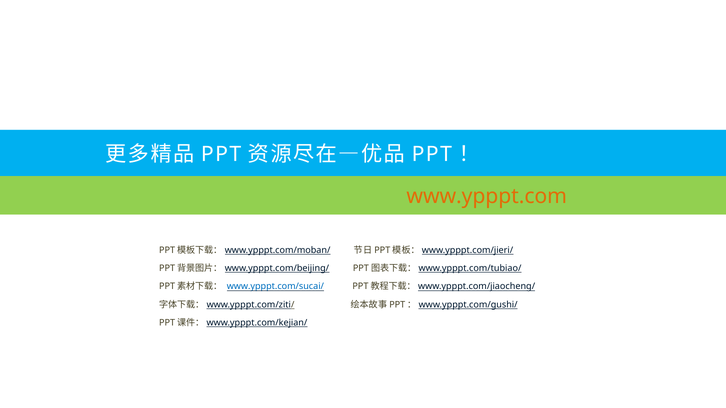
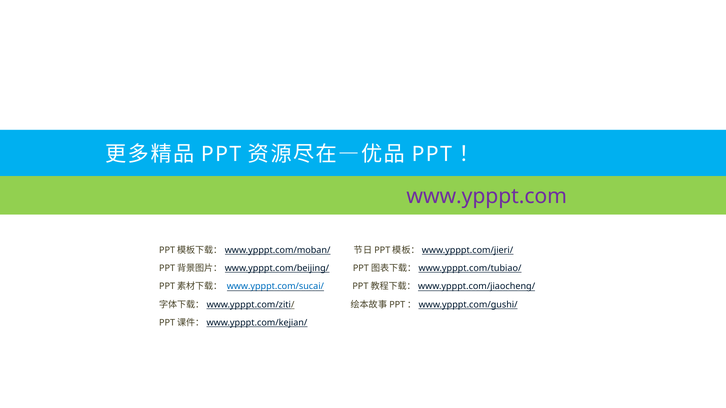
www.ypppt.com colour: orange -> purple (487, 197)
